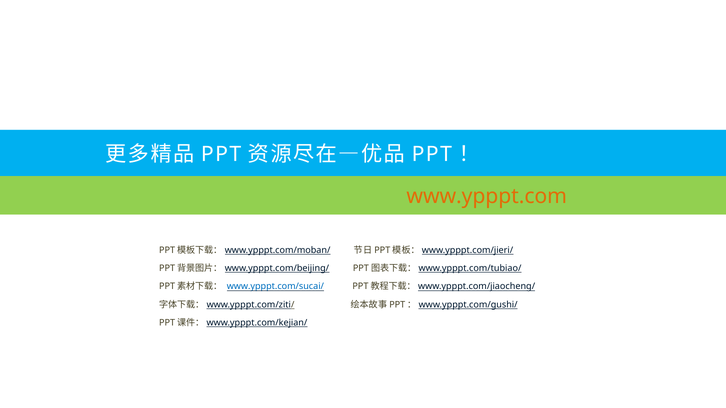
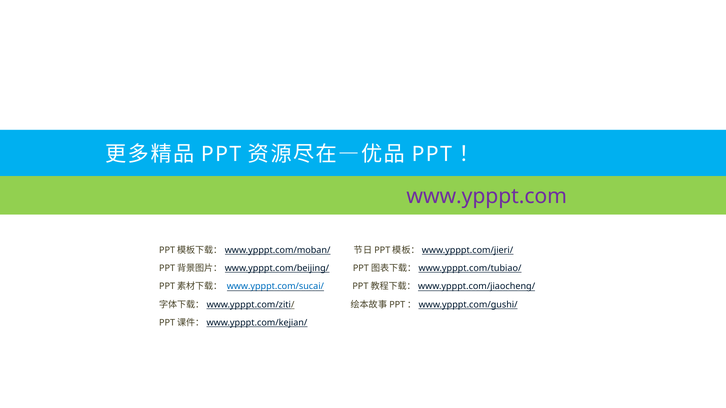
www.ypppt.com colour: orange -> purple (487, 197)
